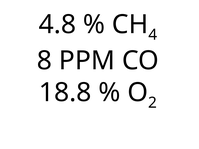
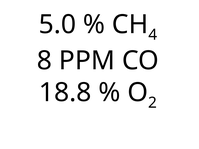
4.8: 4.8 -> 5.0 (57, 24)
